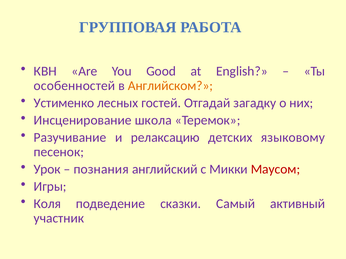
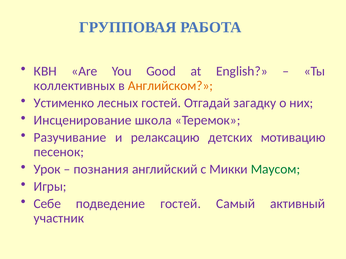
особенностей: особенностей -> коллективных (75, 86)
языковому: языковому -> мотивацию (293, 138)
Маусом colour: red -> green (275, 170)
Коля: Коля -> Себе (47, 204)
подведение сказки: сказки -> гостей (181, 204)
